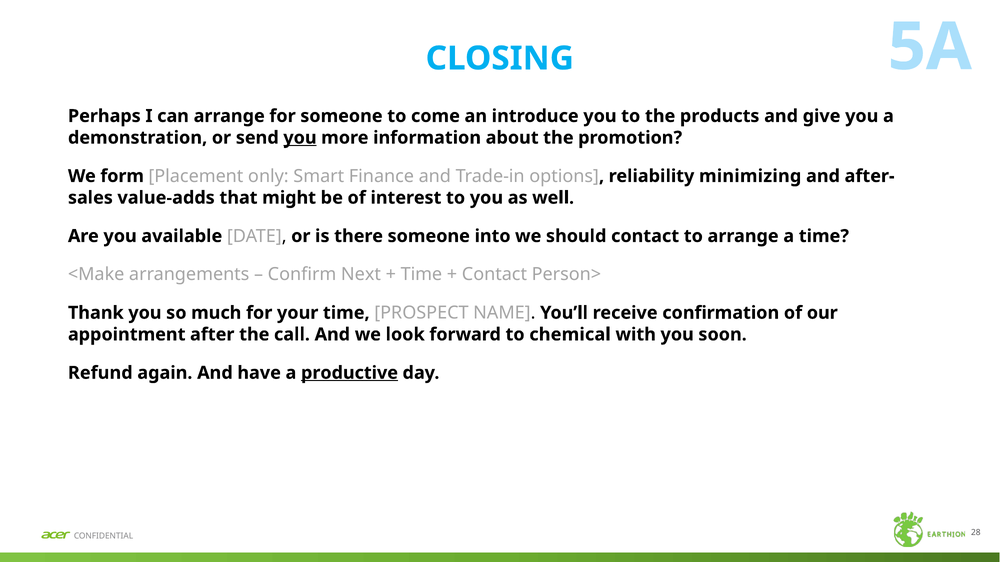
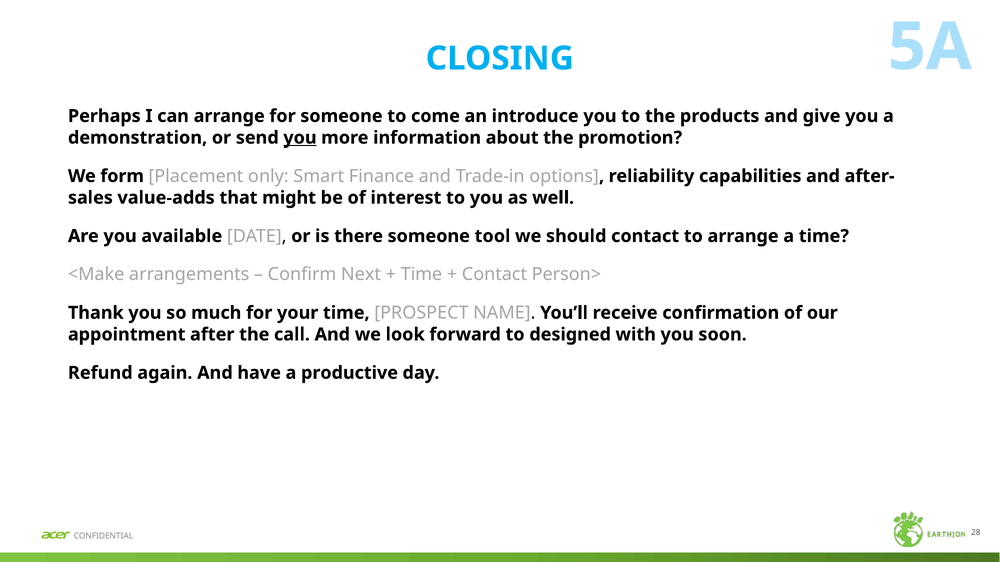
minimizing: minimizing -> capabilities (750, 176)
into: into -> tool (493, 236)
chemical: chemical -> designed (570, 335)
productive underline: present -> none (349, 373)
